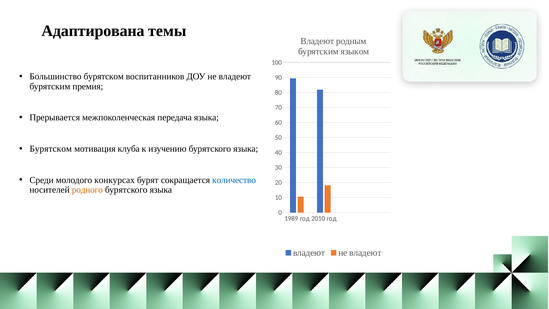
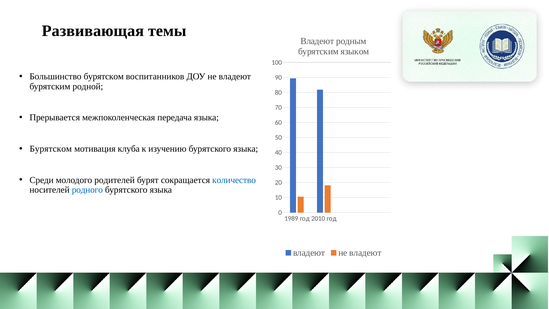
Адаптирована: Адаптирована -> Развивающая (93, 31)
премия: премия -> родной (88, 86)
конкурсах: конкурсах -> родителей (115, 180)
родного colour: orange -> blue (87, 190)
